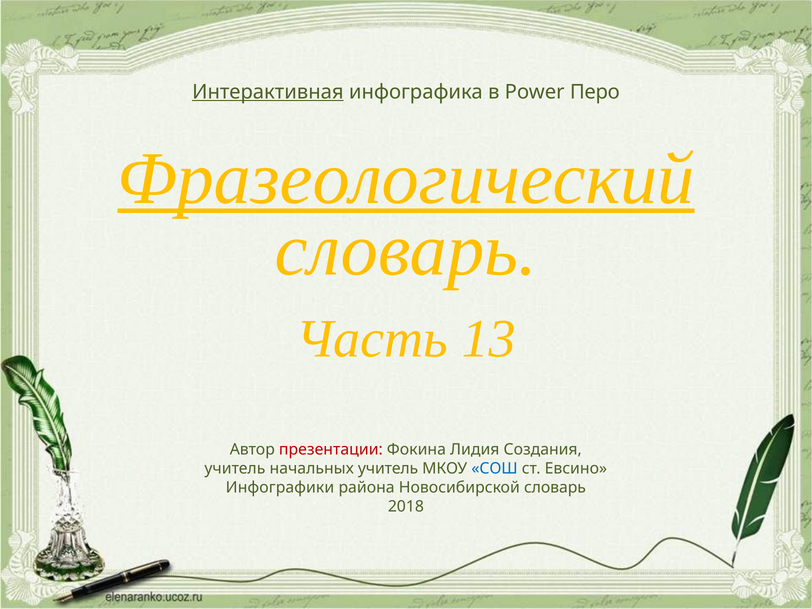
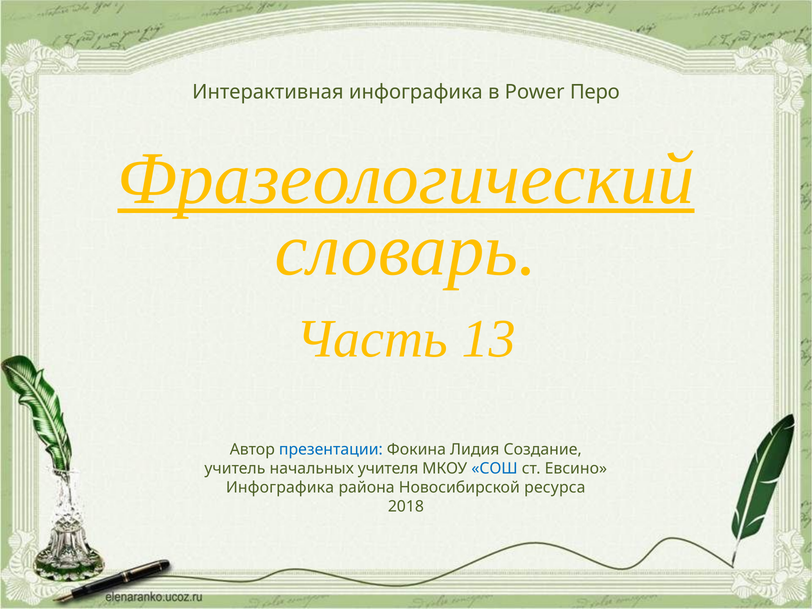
Интерактивная underline: present -> none (268, 92)
презентации colour: red -> blue (331, 450)
Создания: Создания -> Создание (543, 450)
начальных учитель: учитель -> учителя (388, 469)
Инфографики: Инфографики -> Инфографика (280, 488)
Новосибирской словарь: словарь -> ресурса (555, 488)
